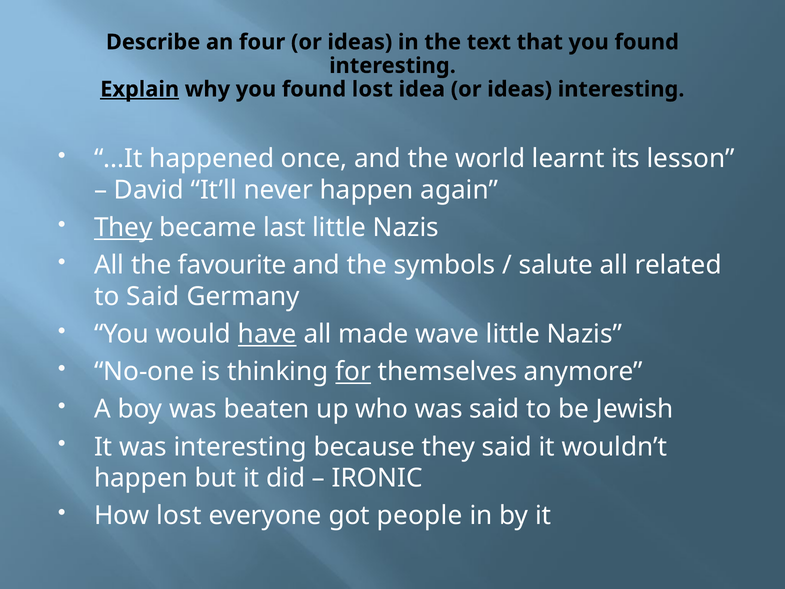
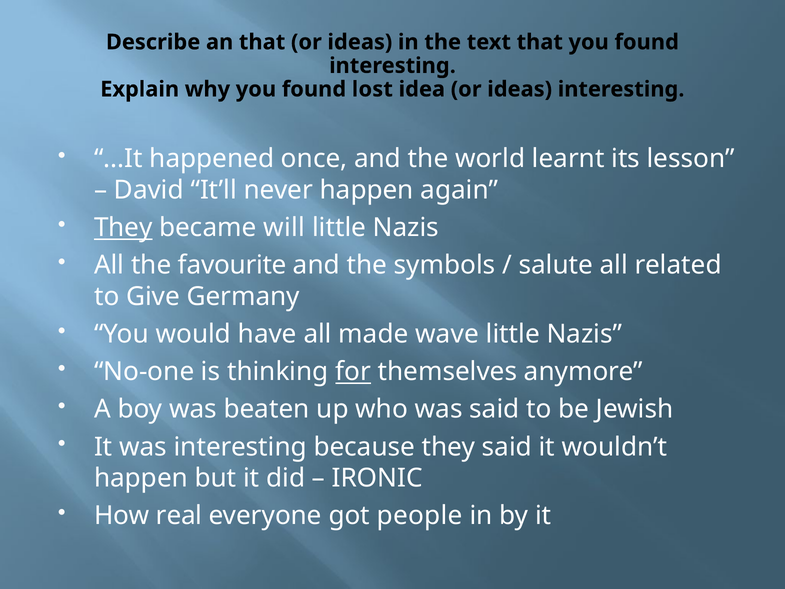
an four: four -> that (262, 42)
Explain underline: present -> none (140, 89)
last: last -> will (284, 228)
to Said: Said -> Give (153, 297)
have underline: present -> none (267, 334)
How lost: lost -> real (179, 516)
